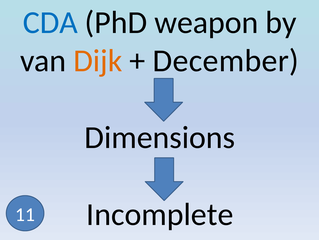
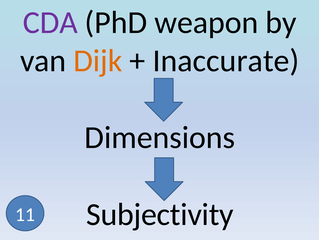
CDA colour: blue -> purple (50, 22)
December: December -> Inaccurate (226, 61)
Incomplete: Incomplete -> Subjectivity (160, 214)
